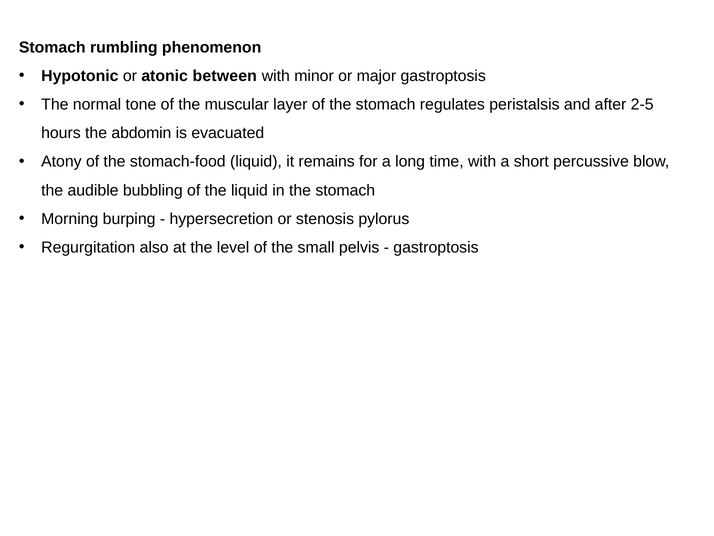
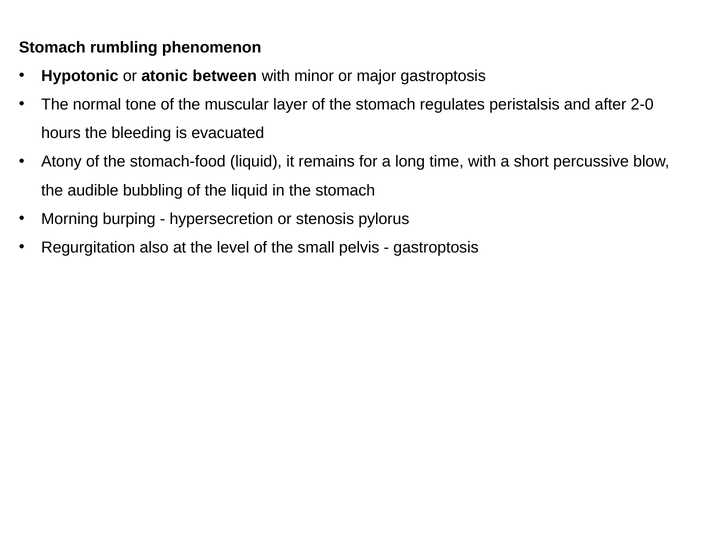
2-5: 2-5 -> 2-0 (642, 105)
abdomin: abdomin -> bleeding (141, 133)
